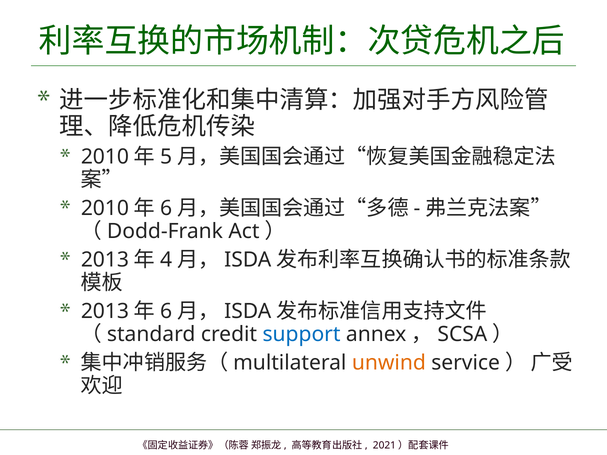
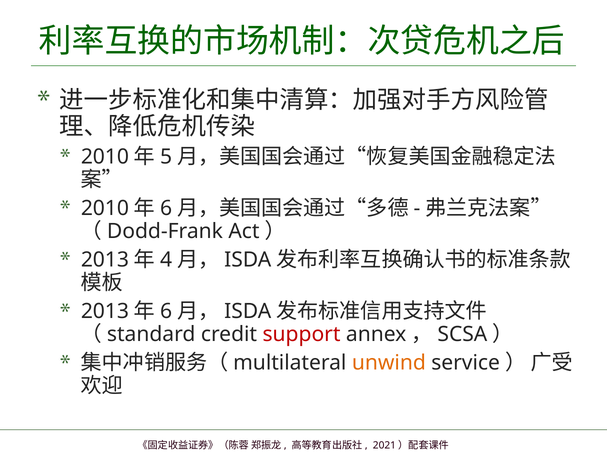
support colour: blue -> red (302, 334)
